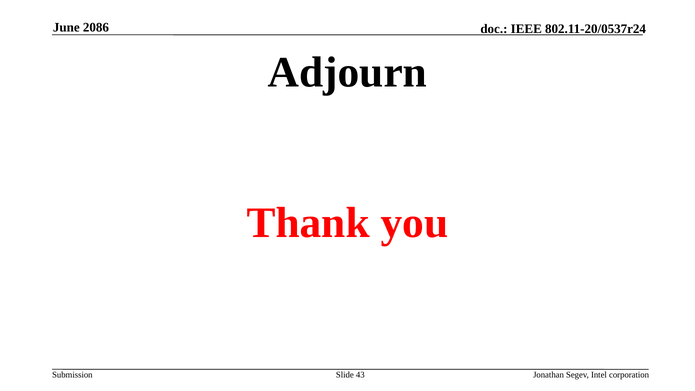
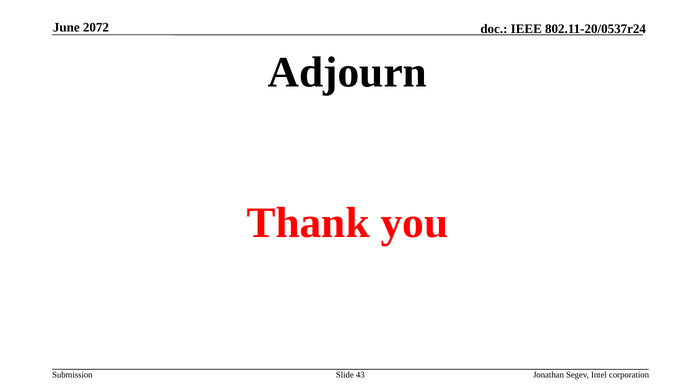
2086: 2086 -> 2072 (96, 28)
